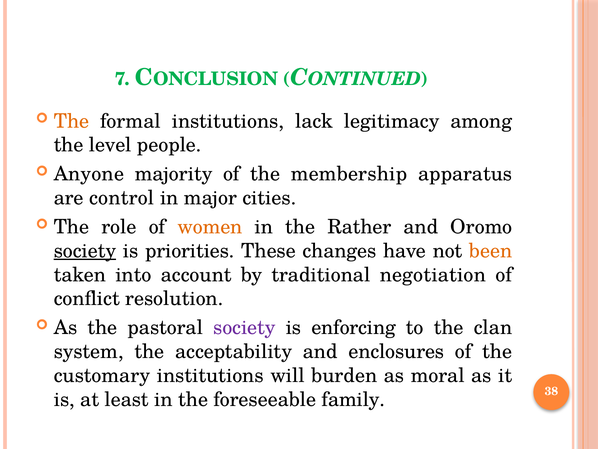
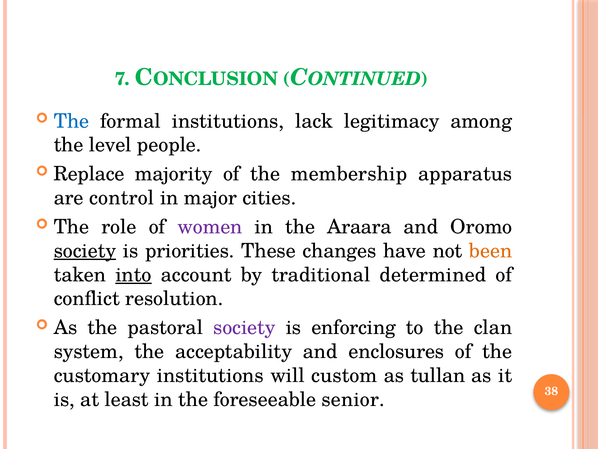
The colour: orange -> blue (71, 121)
Anyone: Anyone -> Replace (89, 174)
women colour: orange -> purple (210, 227)
Rather: Rather -> Araara (359, 227)
into underline: none -> present (133, 274)
negotiation: negotiation -> determined (433, 274)
burden: burden -> custom (344, 375)
moral: moral -> tullan (438, 375)
family: family -> senior (353, 399)
